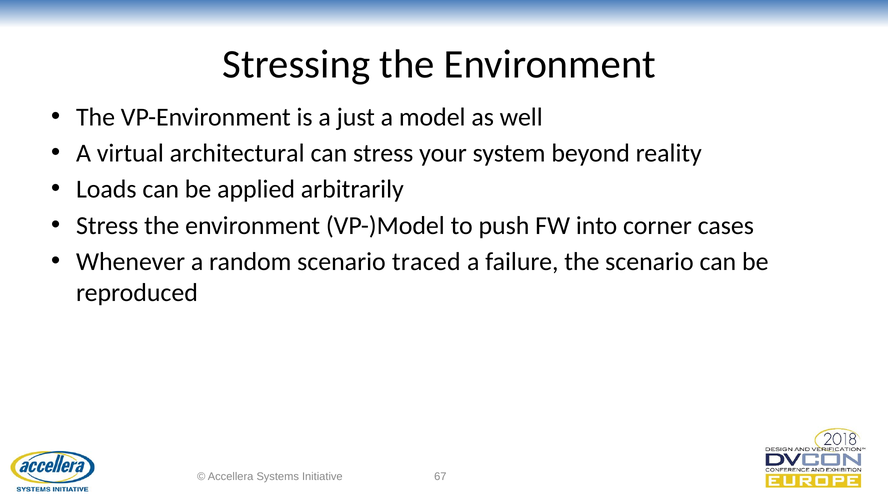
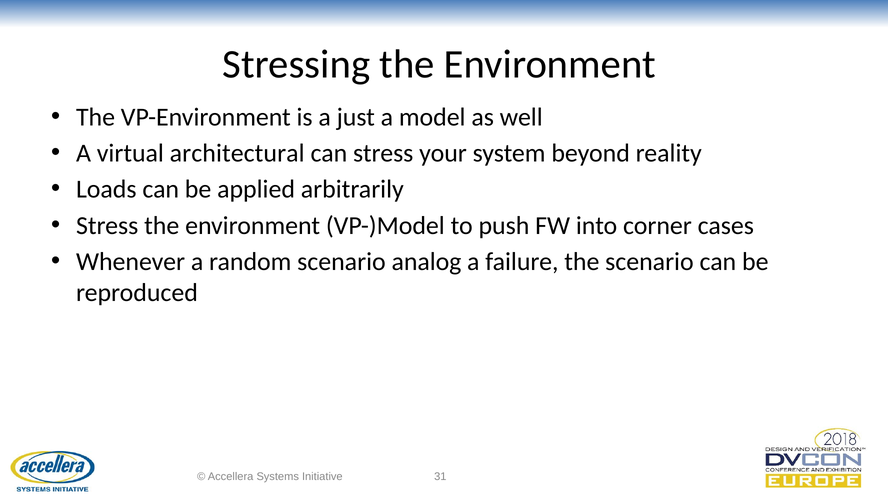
traced: traced -> analog (426, 262)
67: 67 -> 31 (440, 477)
